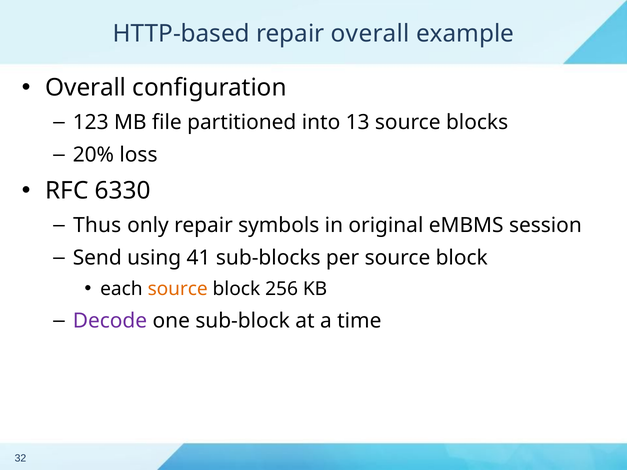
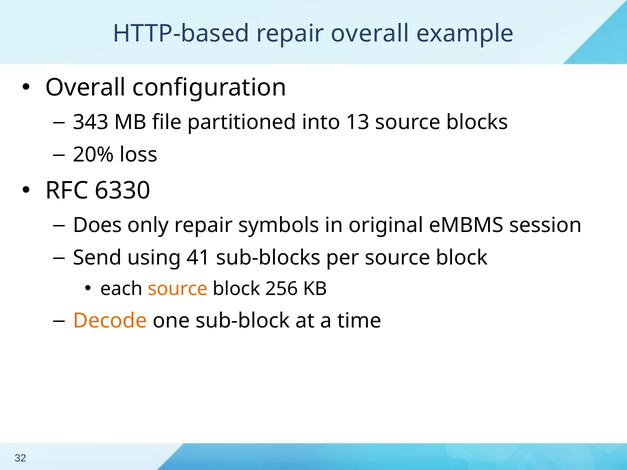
123: 123 -> 343 (91, 122)
Thus: Thus -> Does (97, 226)
Decode colour: purple -> orange (110, 321)
